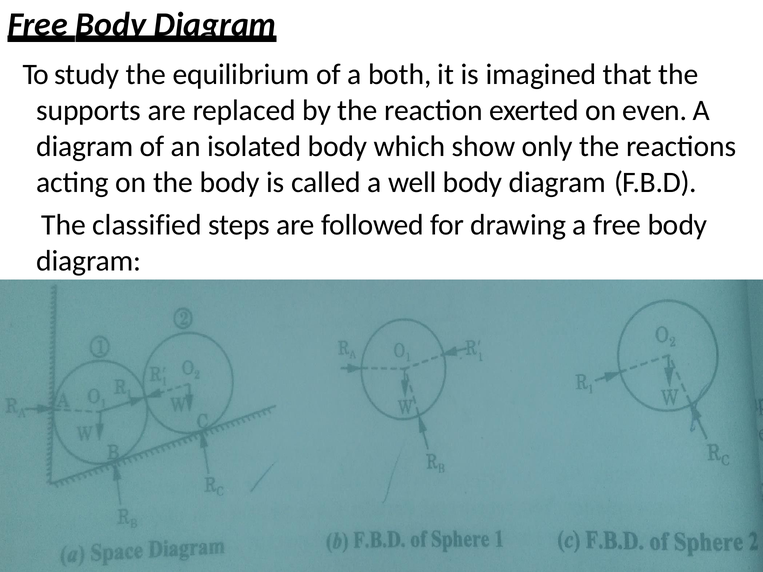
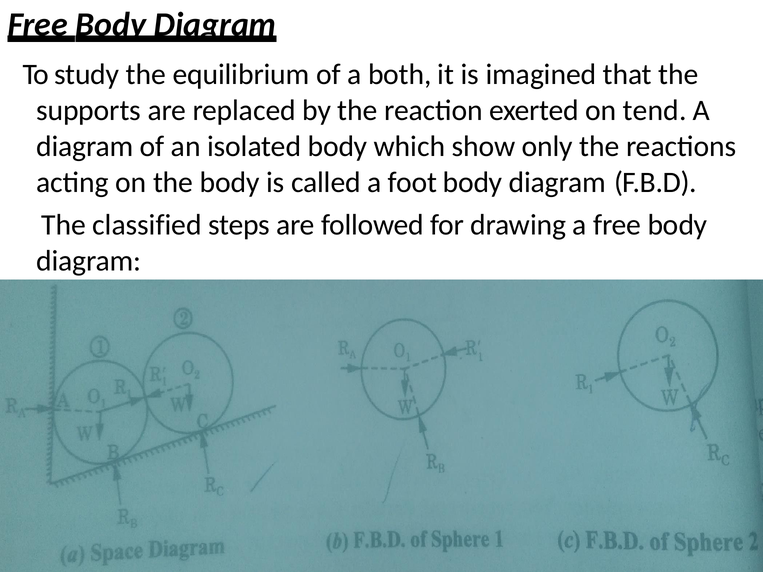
even: even -> tend (655, 111)
well: well -> foot (412, 182)
